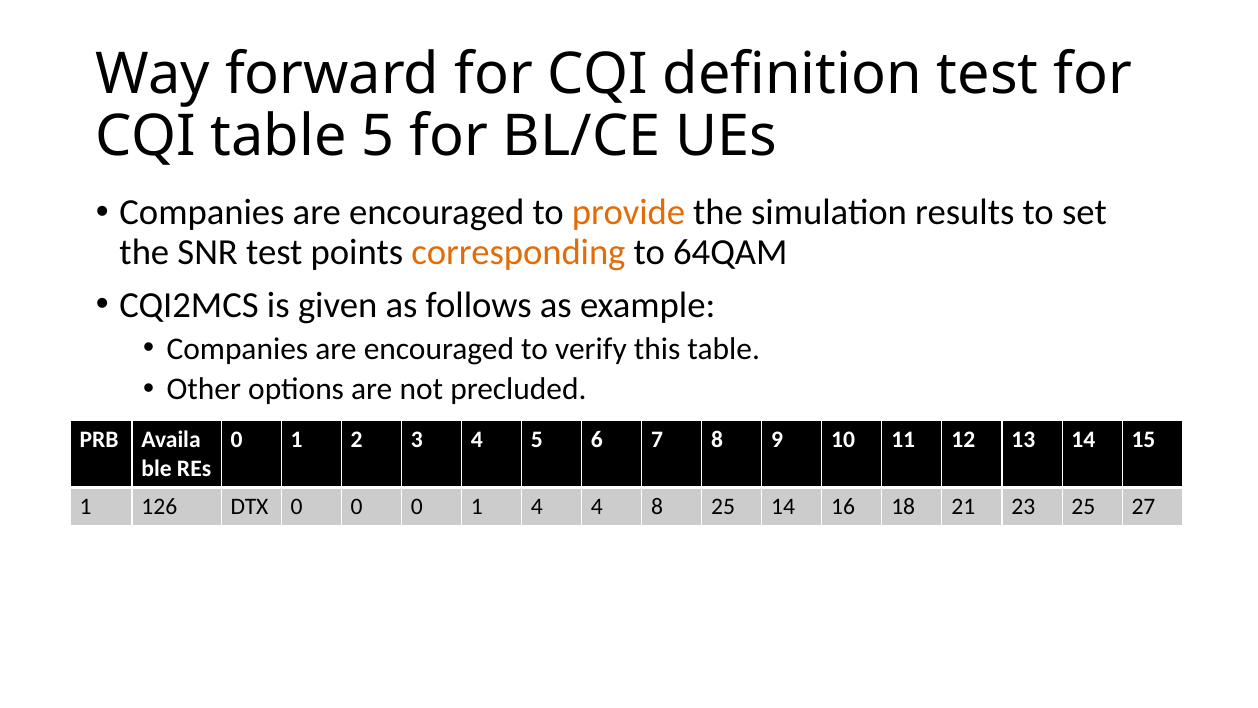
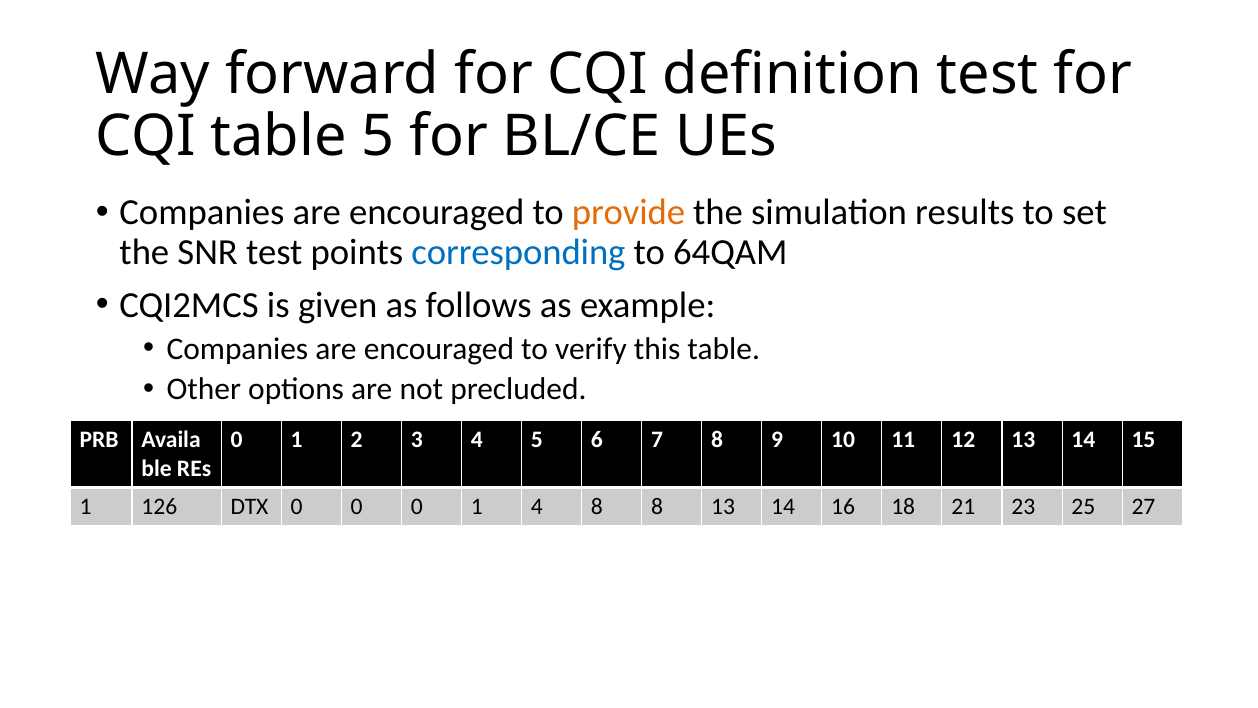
corresponding colour: orange -> blue (518, 252)
4 4: 4 -> 8 (597, 507)
8 25: 25 -> 13 (723, 507)
